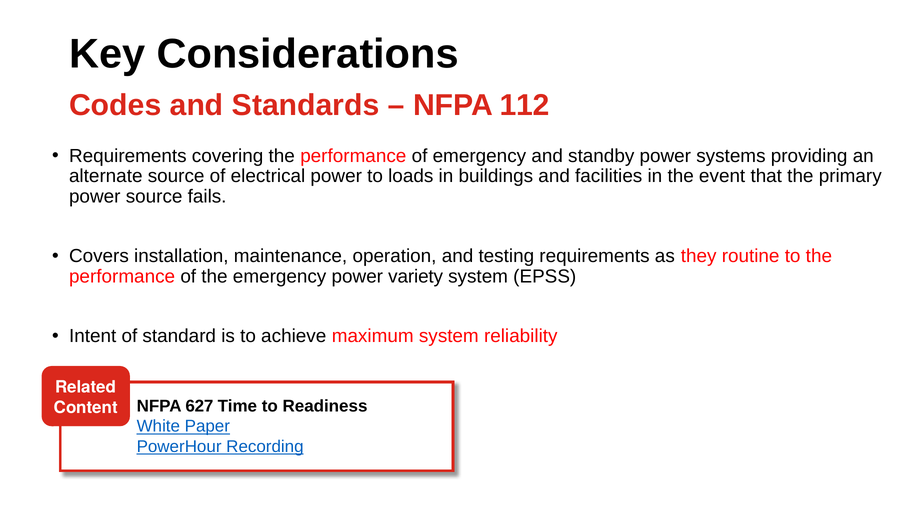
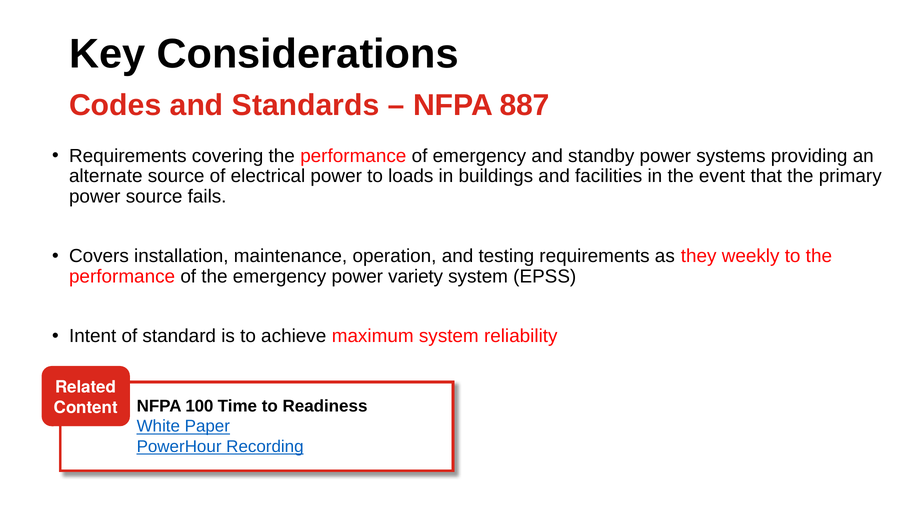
112: 112 -> 887 (525, 106)
routine: routine -> weekly (751, 257)
627: 627 -> 100 (199, 406)
